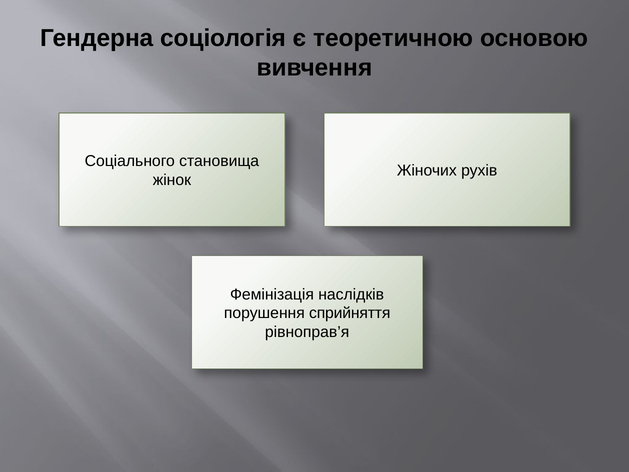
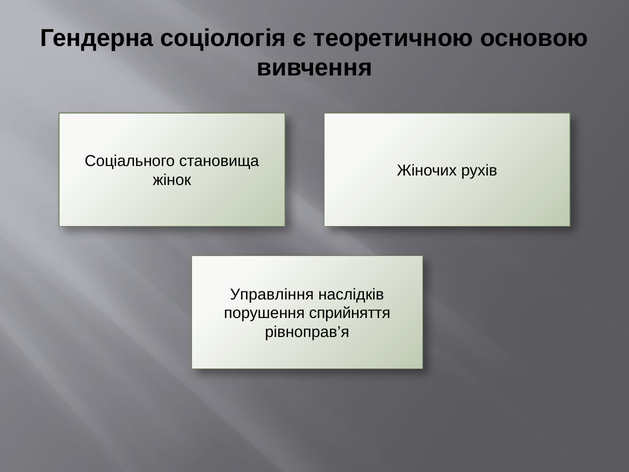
Фемінізація: Фемінізація -> Управління (272, 294)
